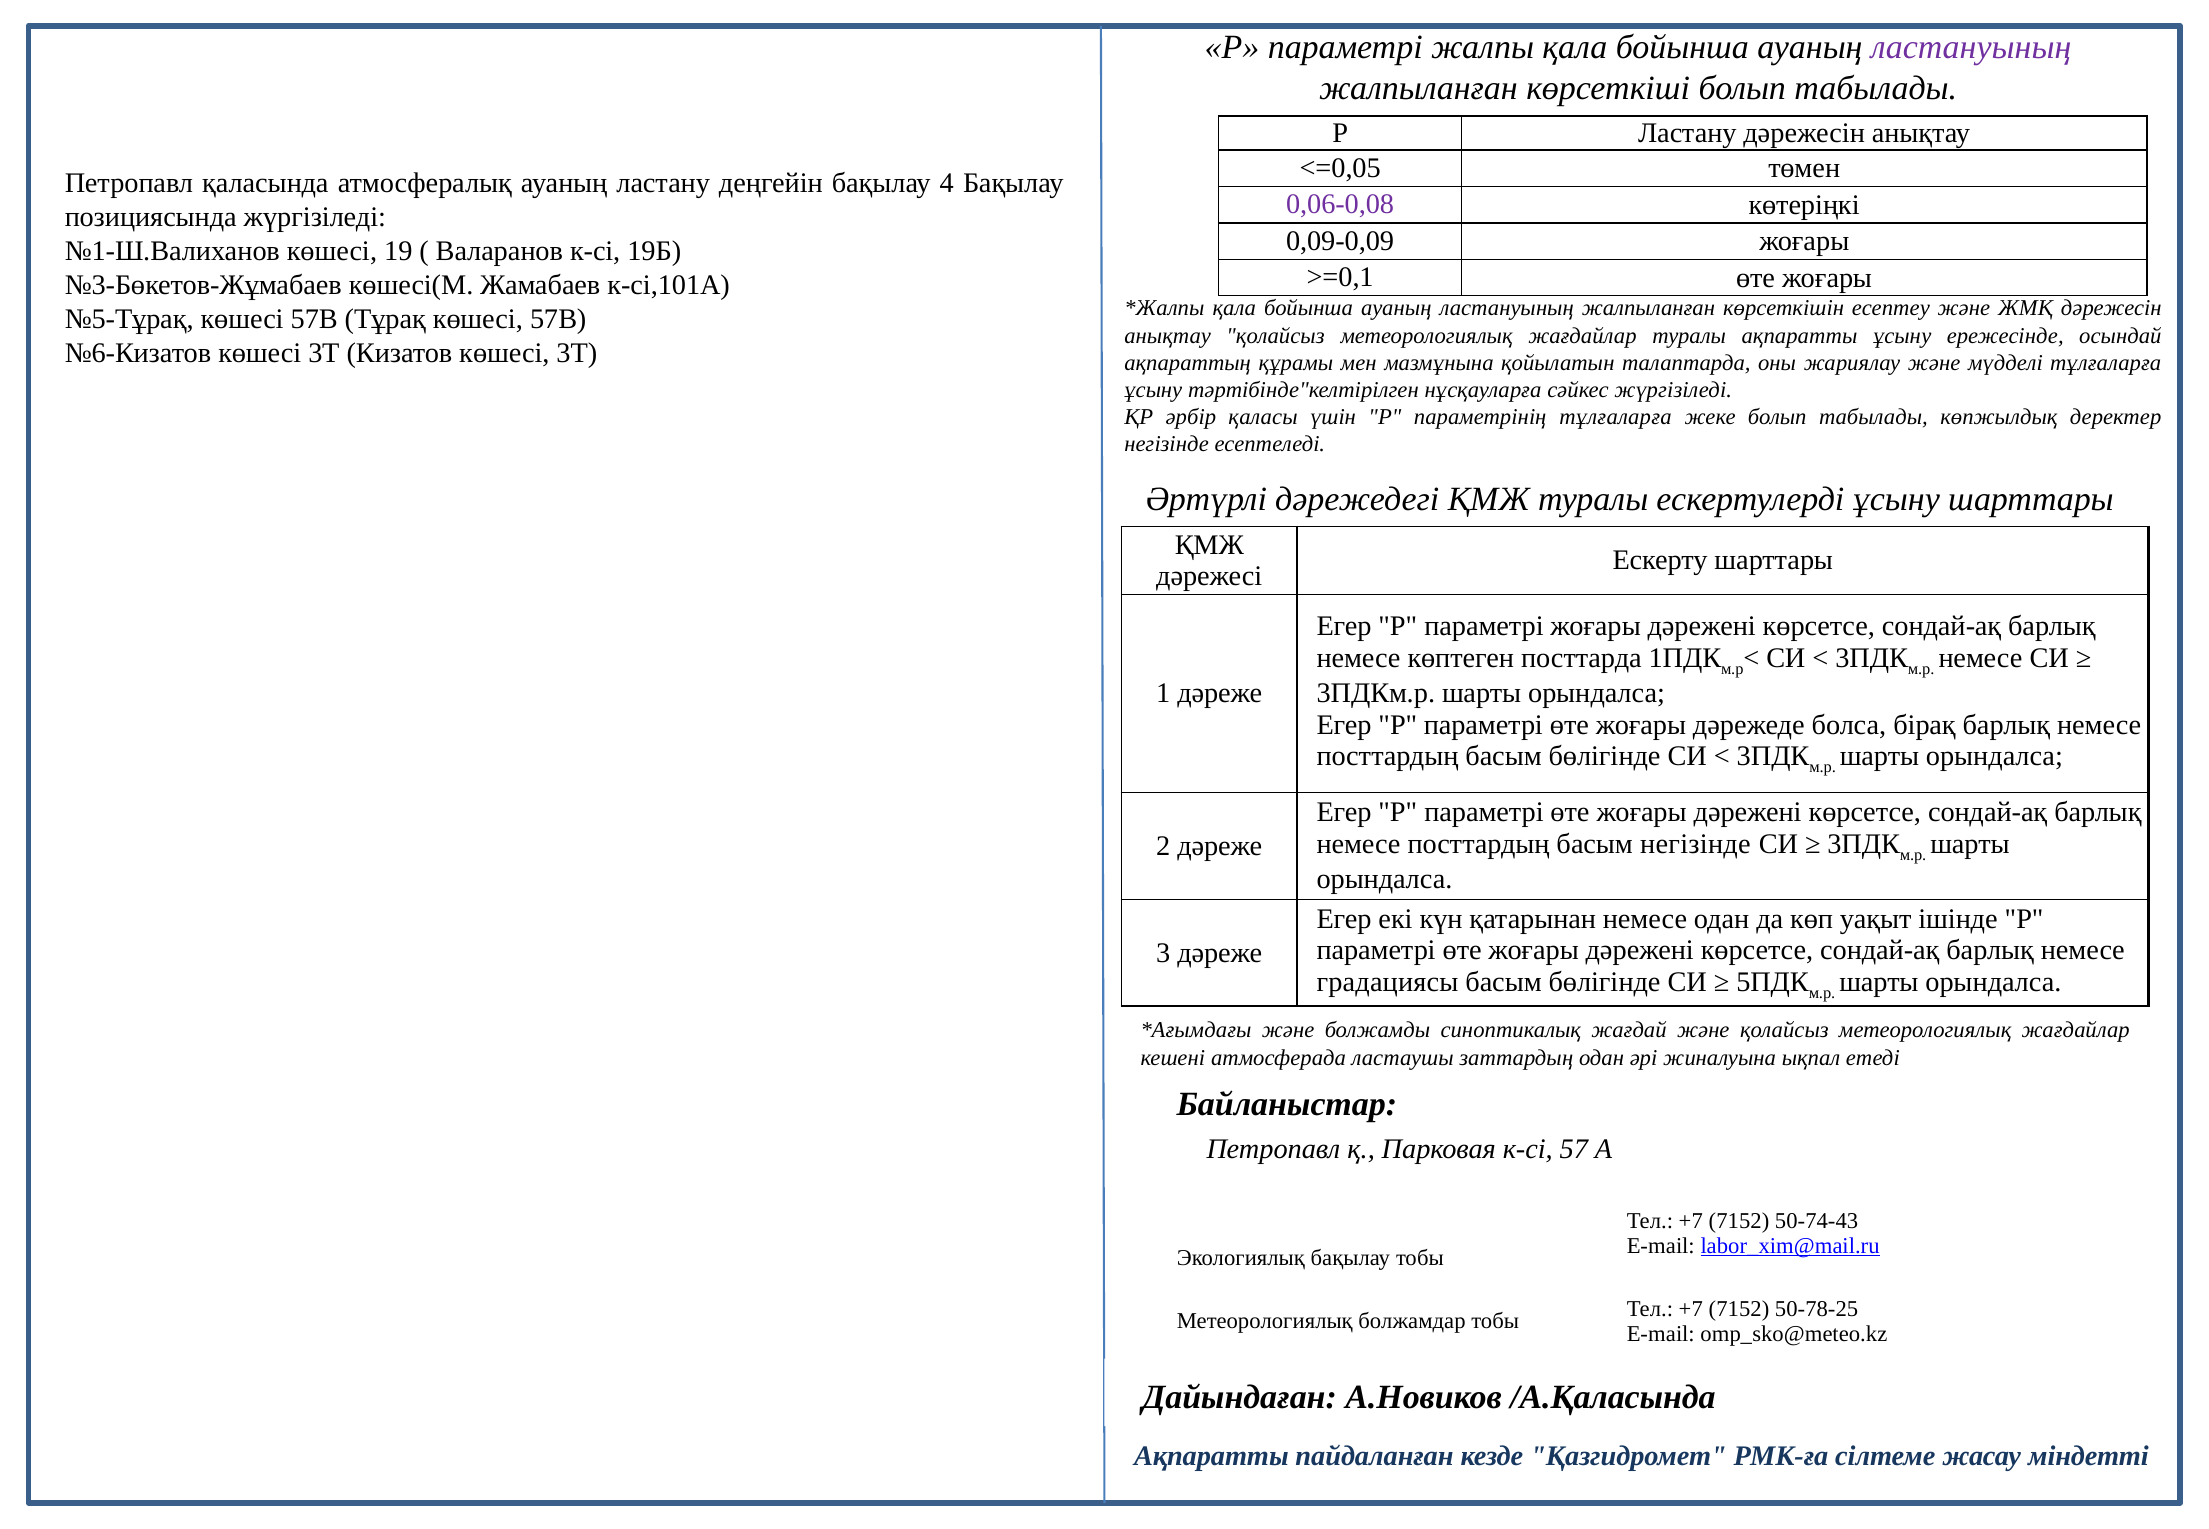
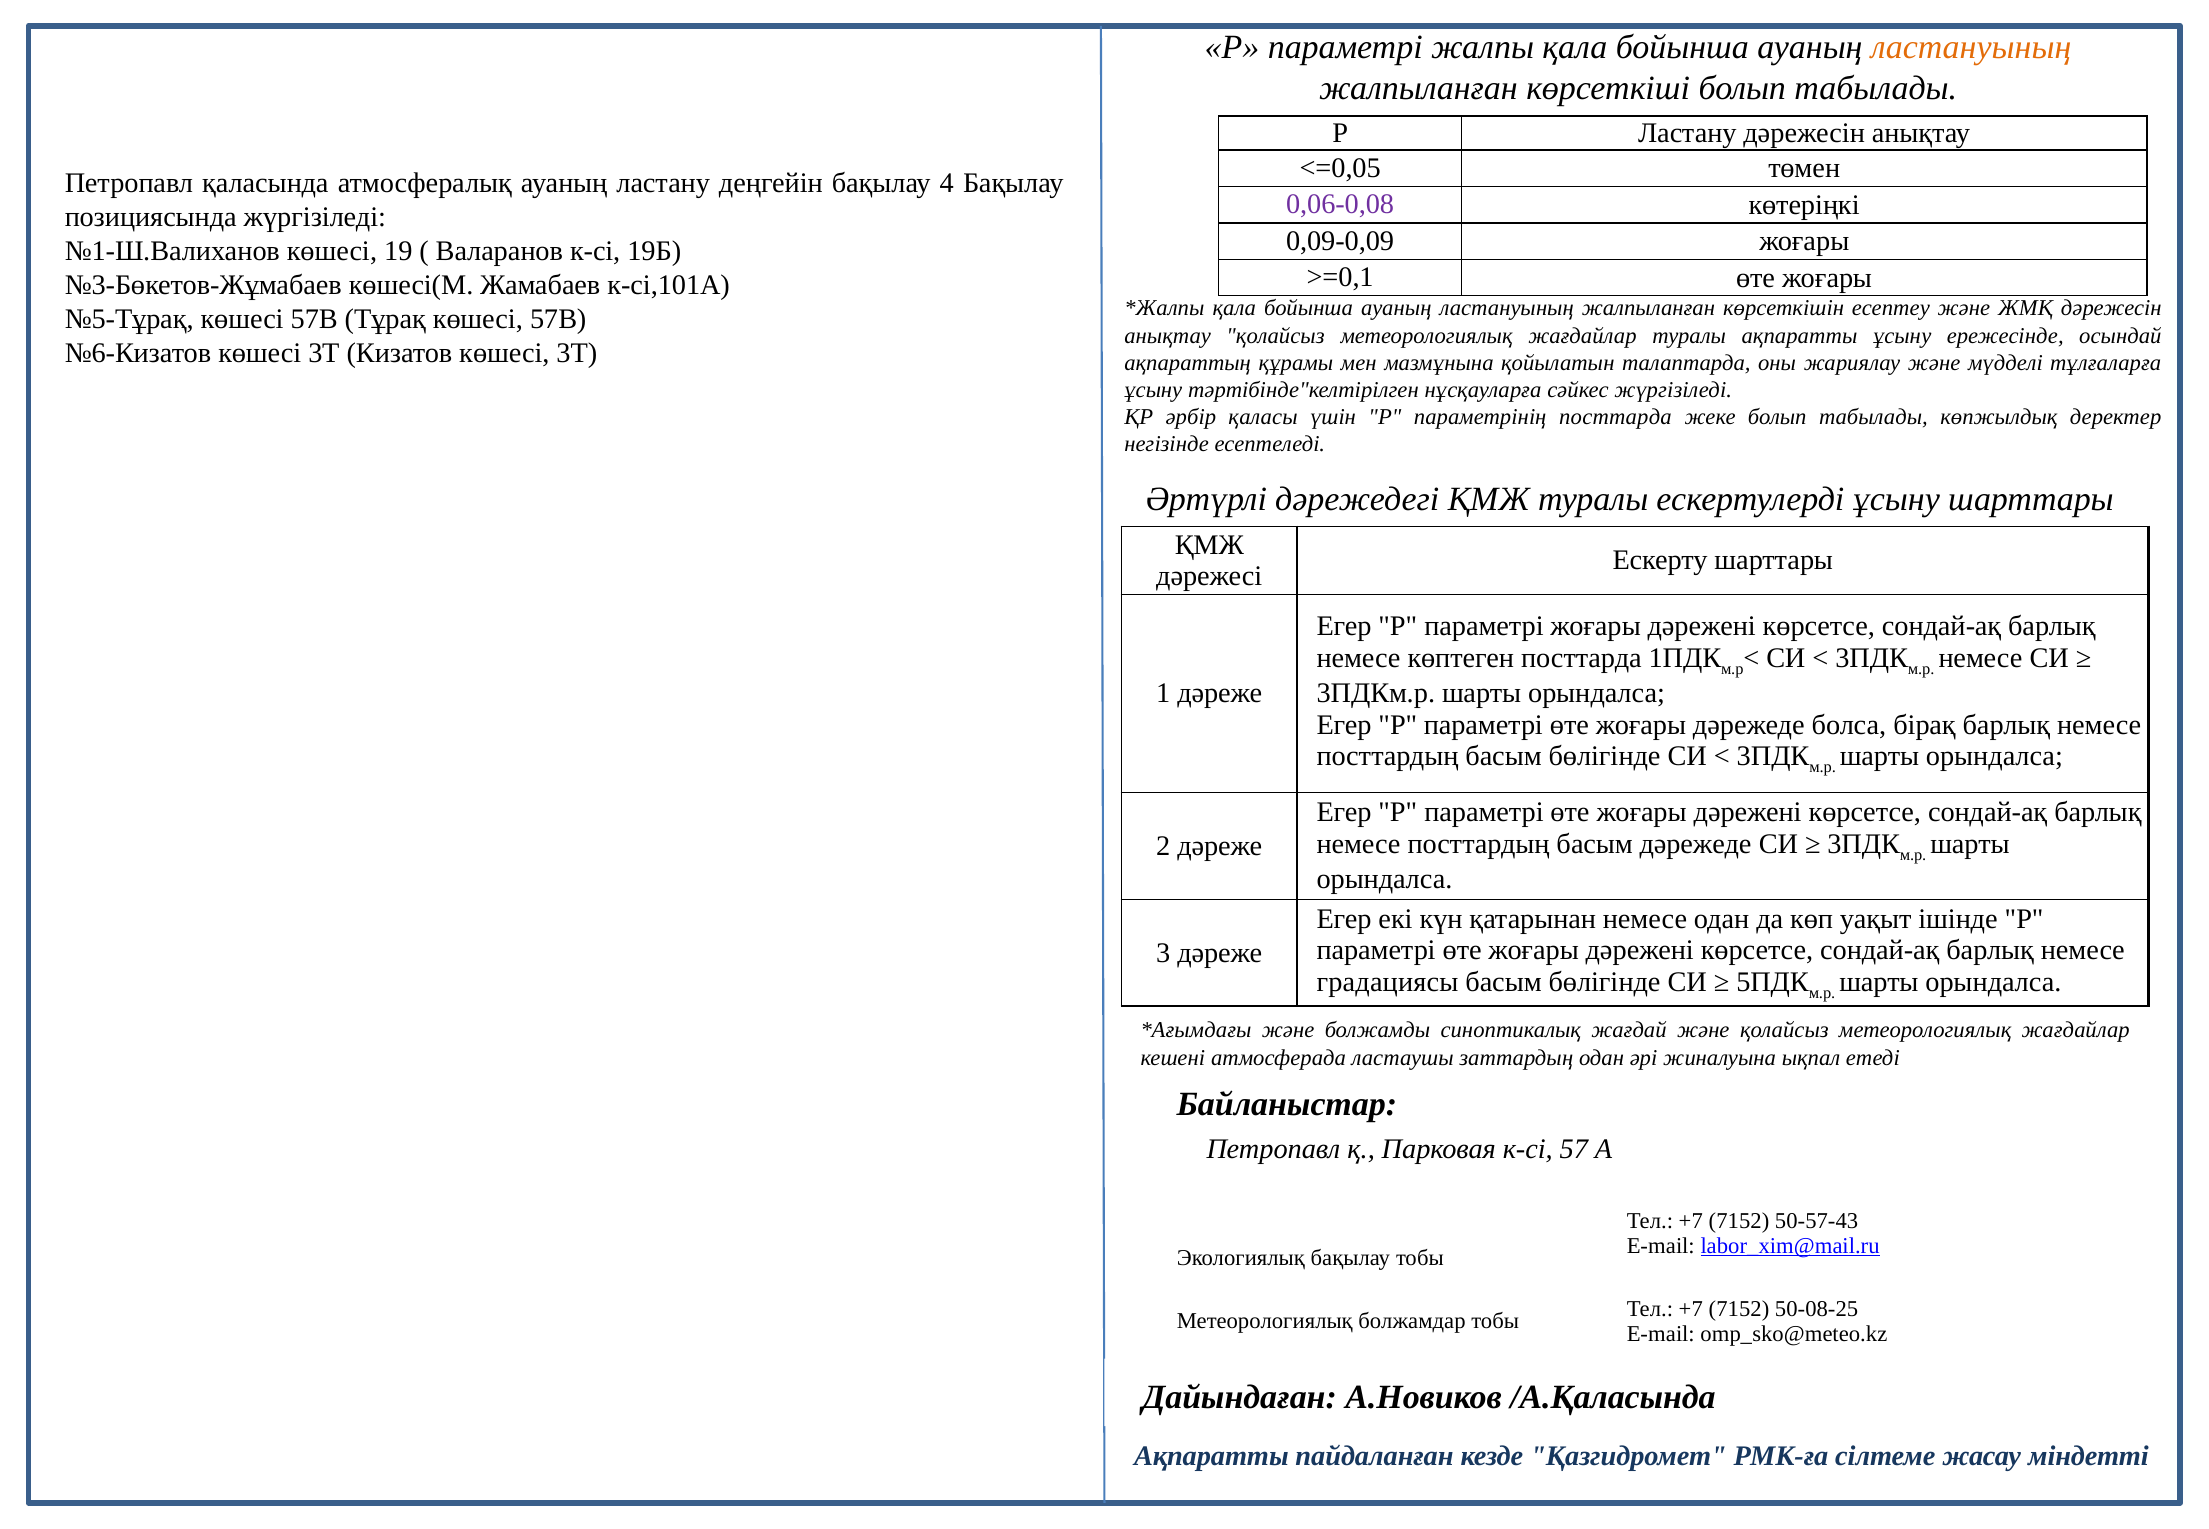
ластануының colour: purple -> orange (1971, 48)
параметрінің тұлғаларға: тұлғаларға -> посттарда (1615, 417)
басым негізінде: негізінде -> дәрежеде (1696, 844)
50-74-43: 50-74-43 -> 50-57-43 (1817, 1221)
50-78-25: 50-78-25 -> 50-08-25 (1817, 1309)
